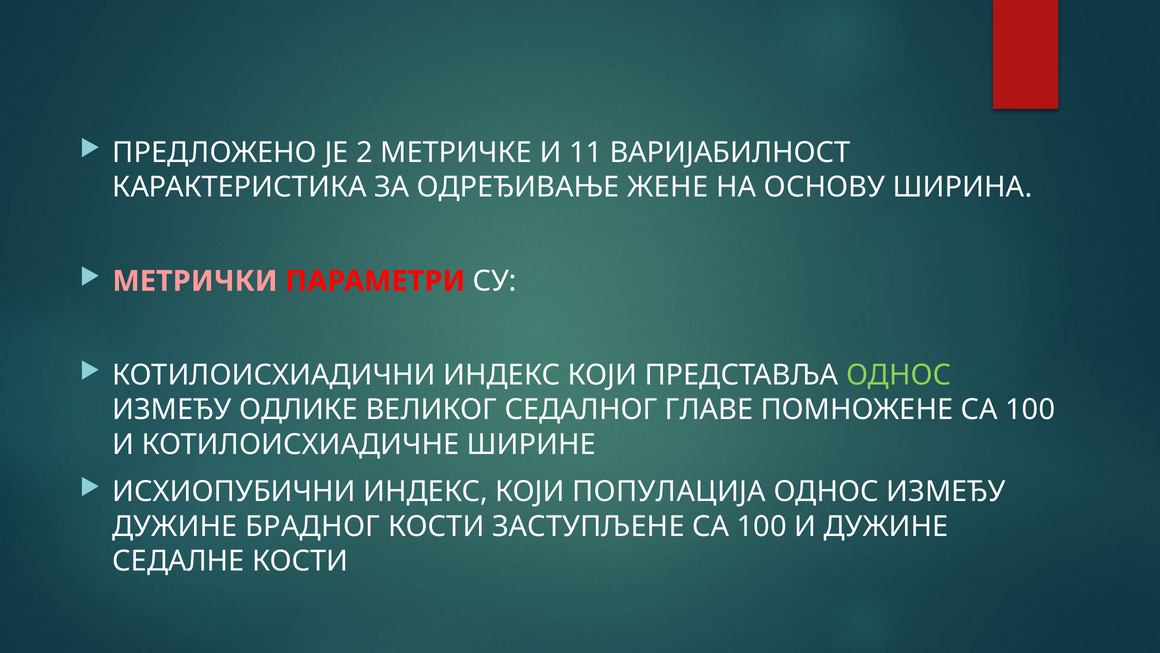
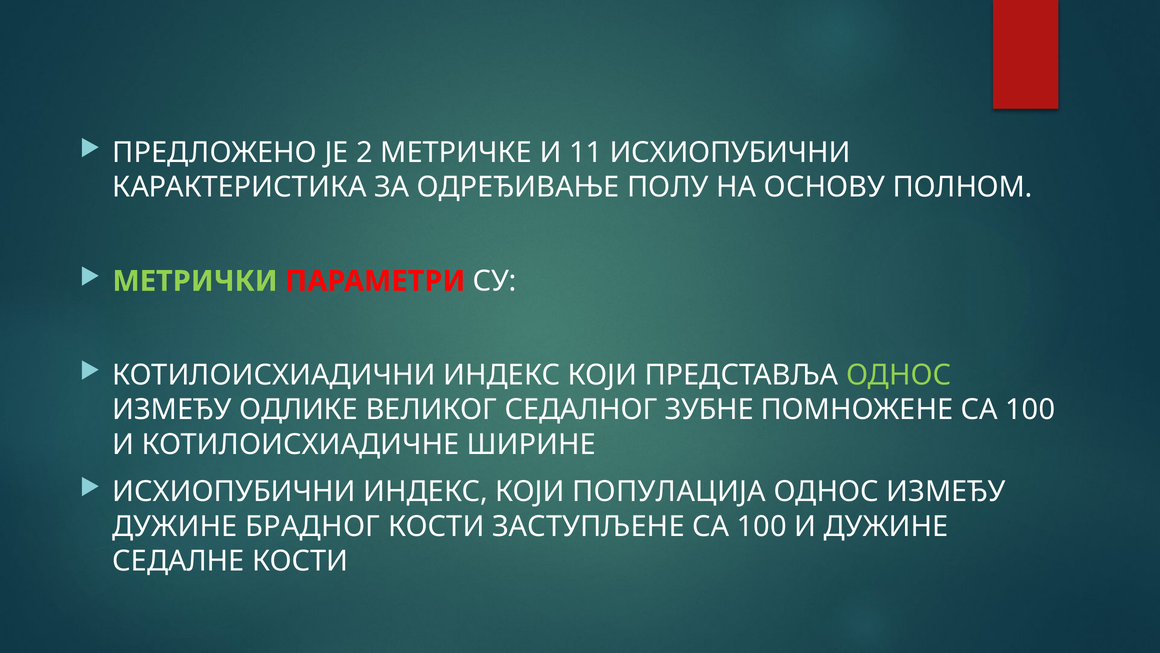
11 ВАРИЈАБИЛНОСТ: ВАРИЈАБИЛНОСТ -> ИСХИОПУБИЧНИ (730, 152)
ЖЕНЕ: ЖЕНЕ -> ПОЛУ (668, 187)
ШИРИНА: ШИРИНА -> ПОЛНОМ (963, 187)
МЕТРИЧКИ colour: pink -> light green (195, 281)
ГЛАВЕ: ГЛАВЕ -> ЗУБНЕ (709, 410)
